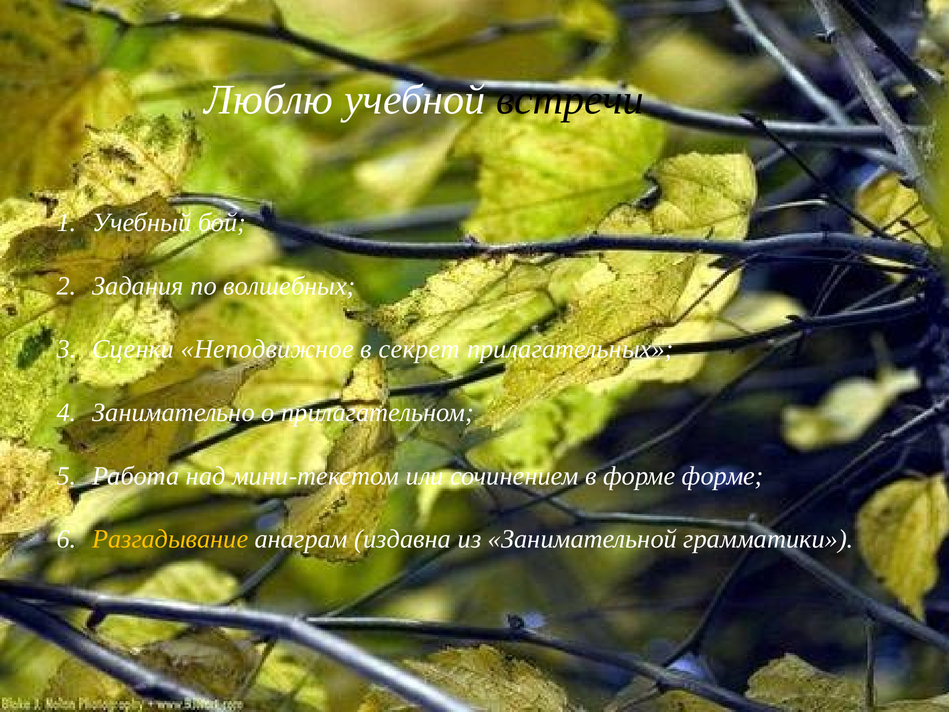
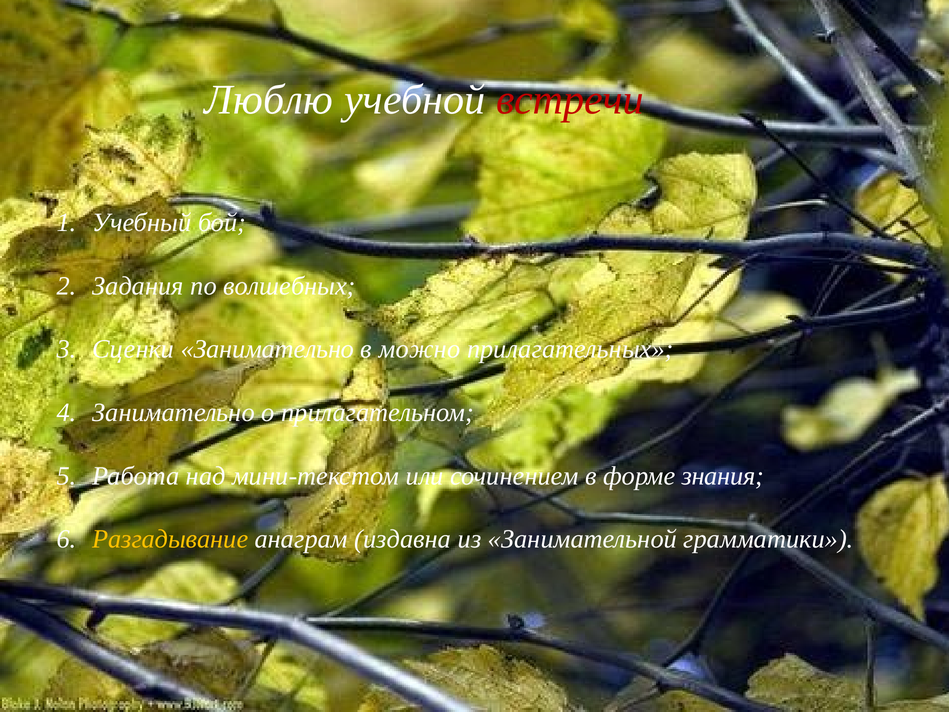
встречи colour: black -> red (570, 100)
Сценки Неподвижное: Неподвижное -> Занимательно (267, 349)
секрет: секрет -> можно (419, 349)
форме форме: форме -> знания (723, 476)
